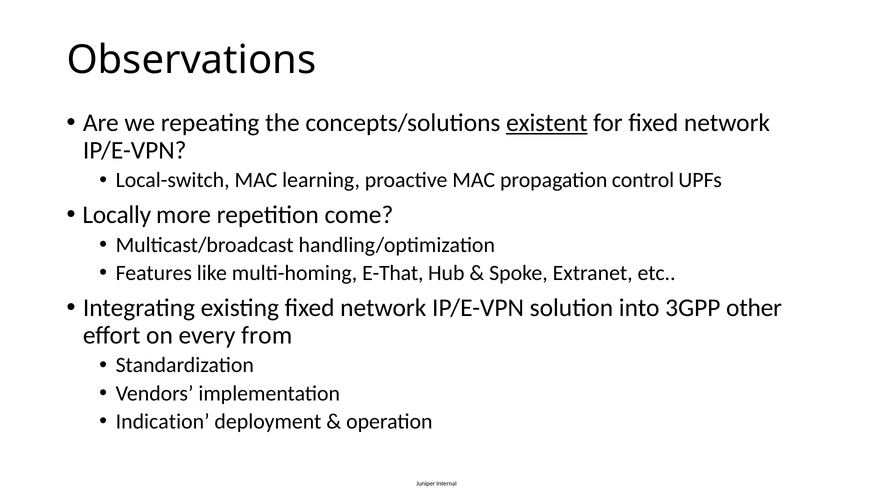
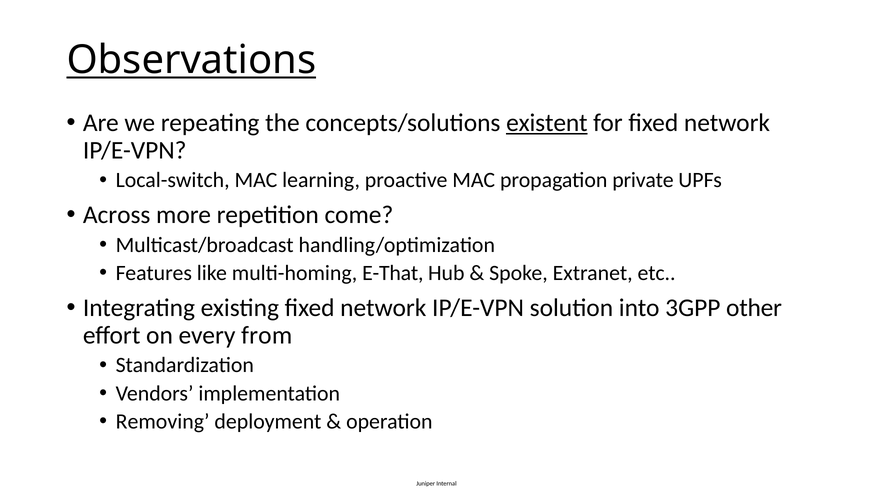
Observations underline: none -> present (191, 60)
control: control -> private (643, 180)
Locally: Locally -> Across (117, 215)
Indication: Indication -> Removing (163, 421)
